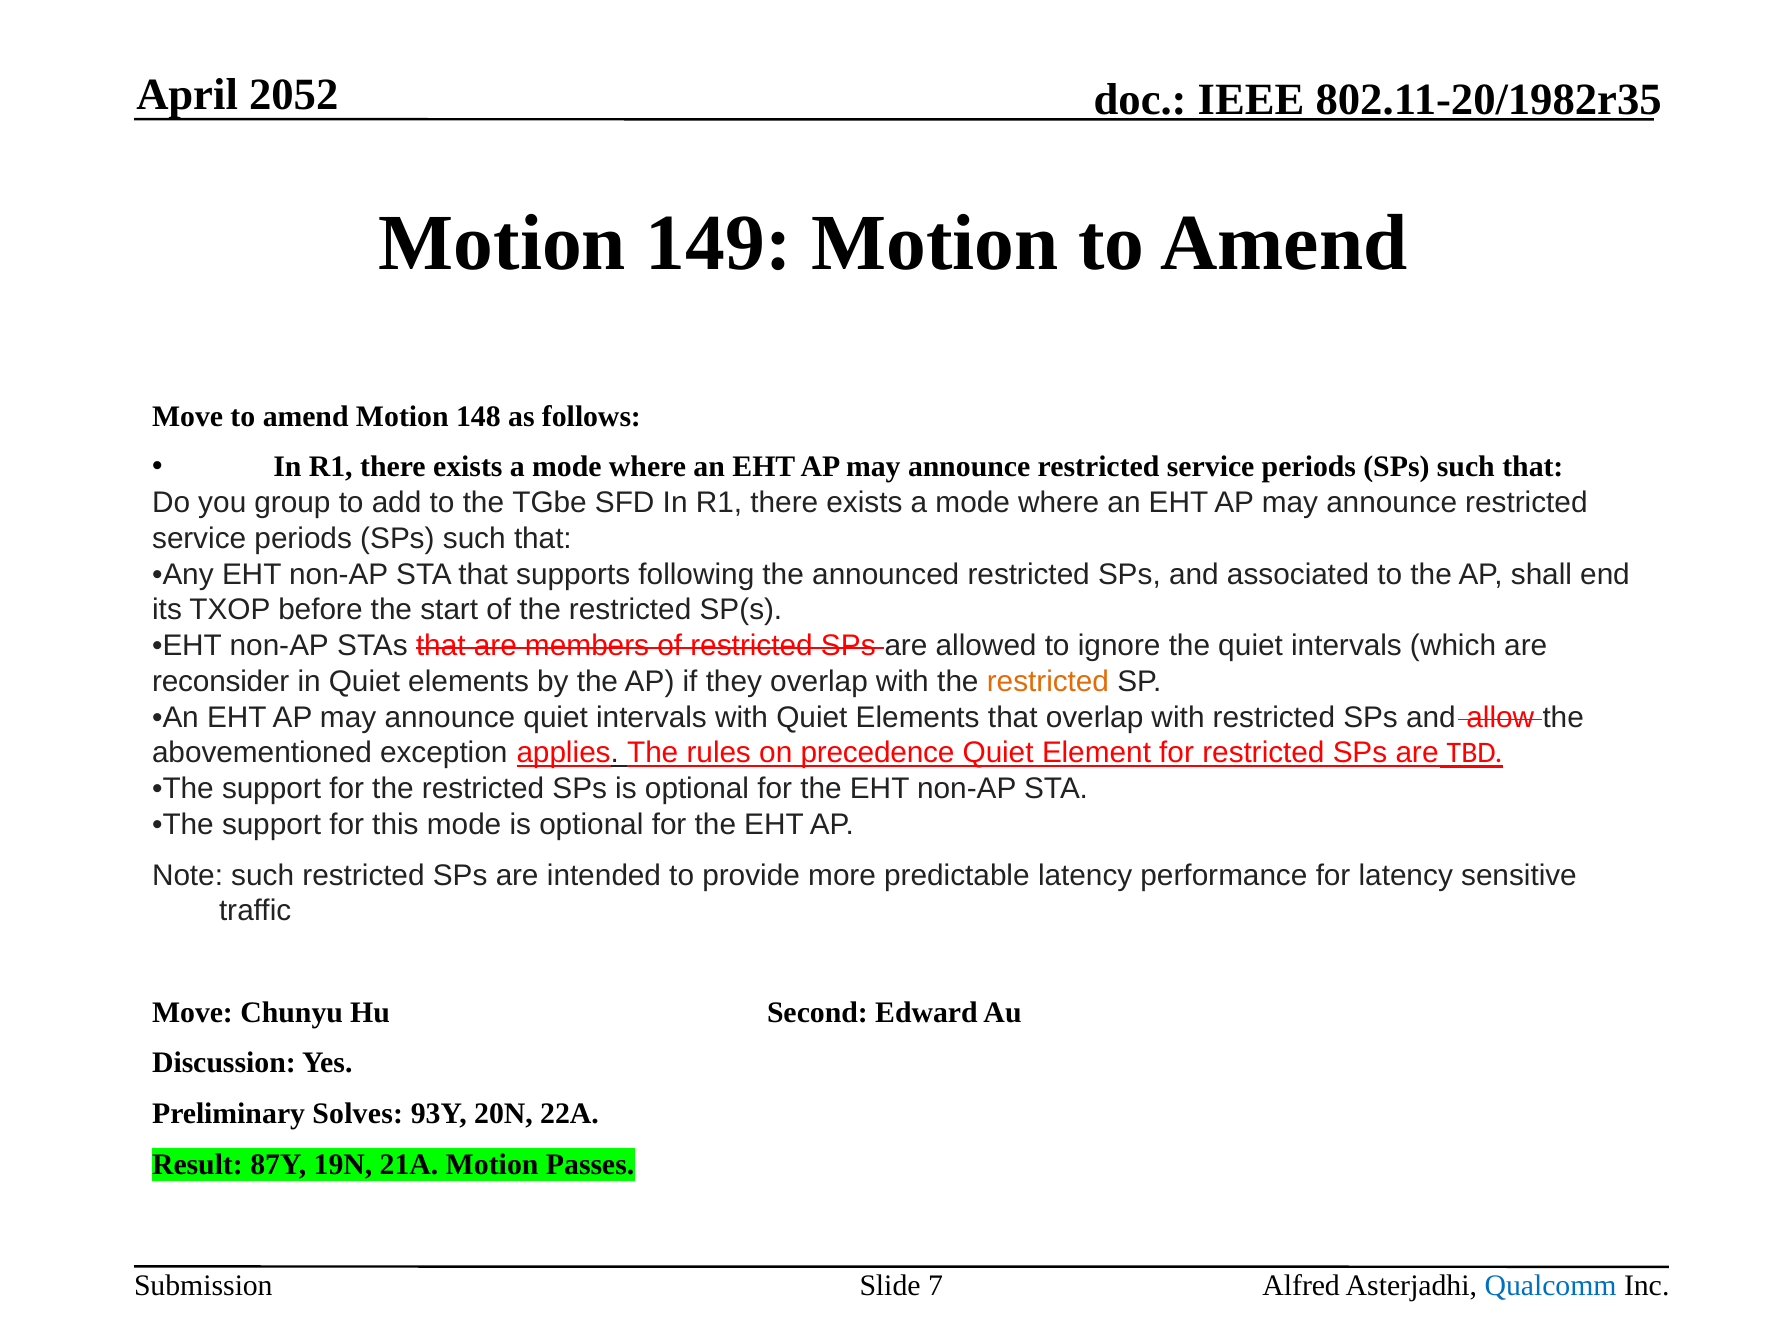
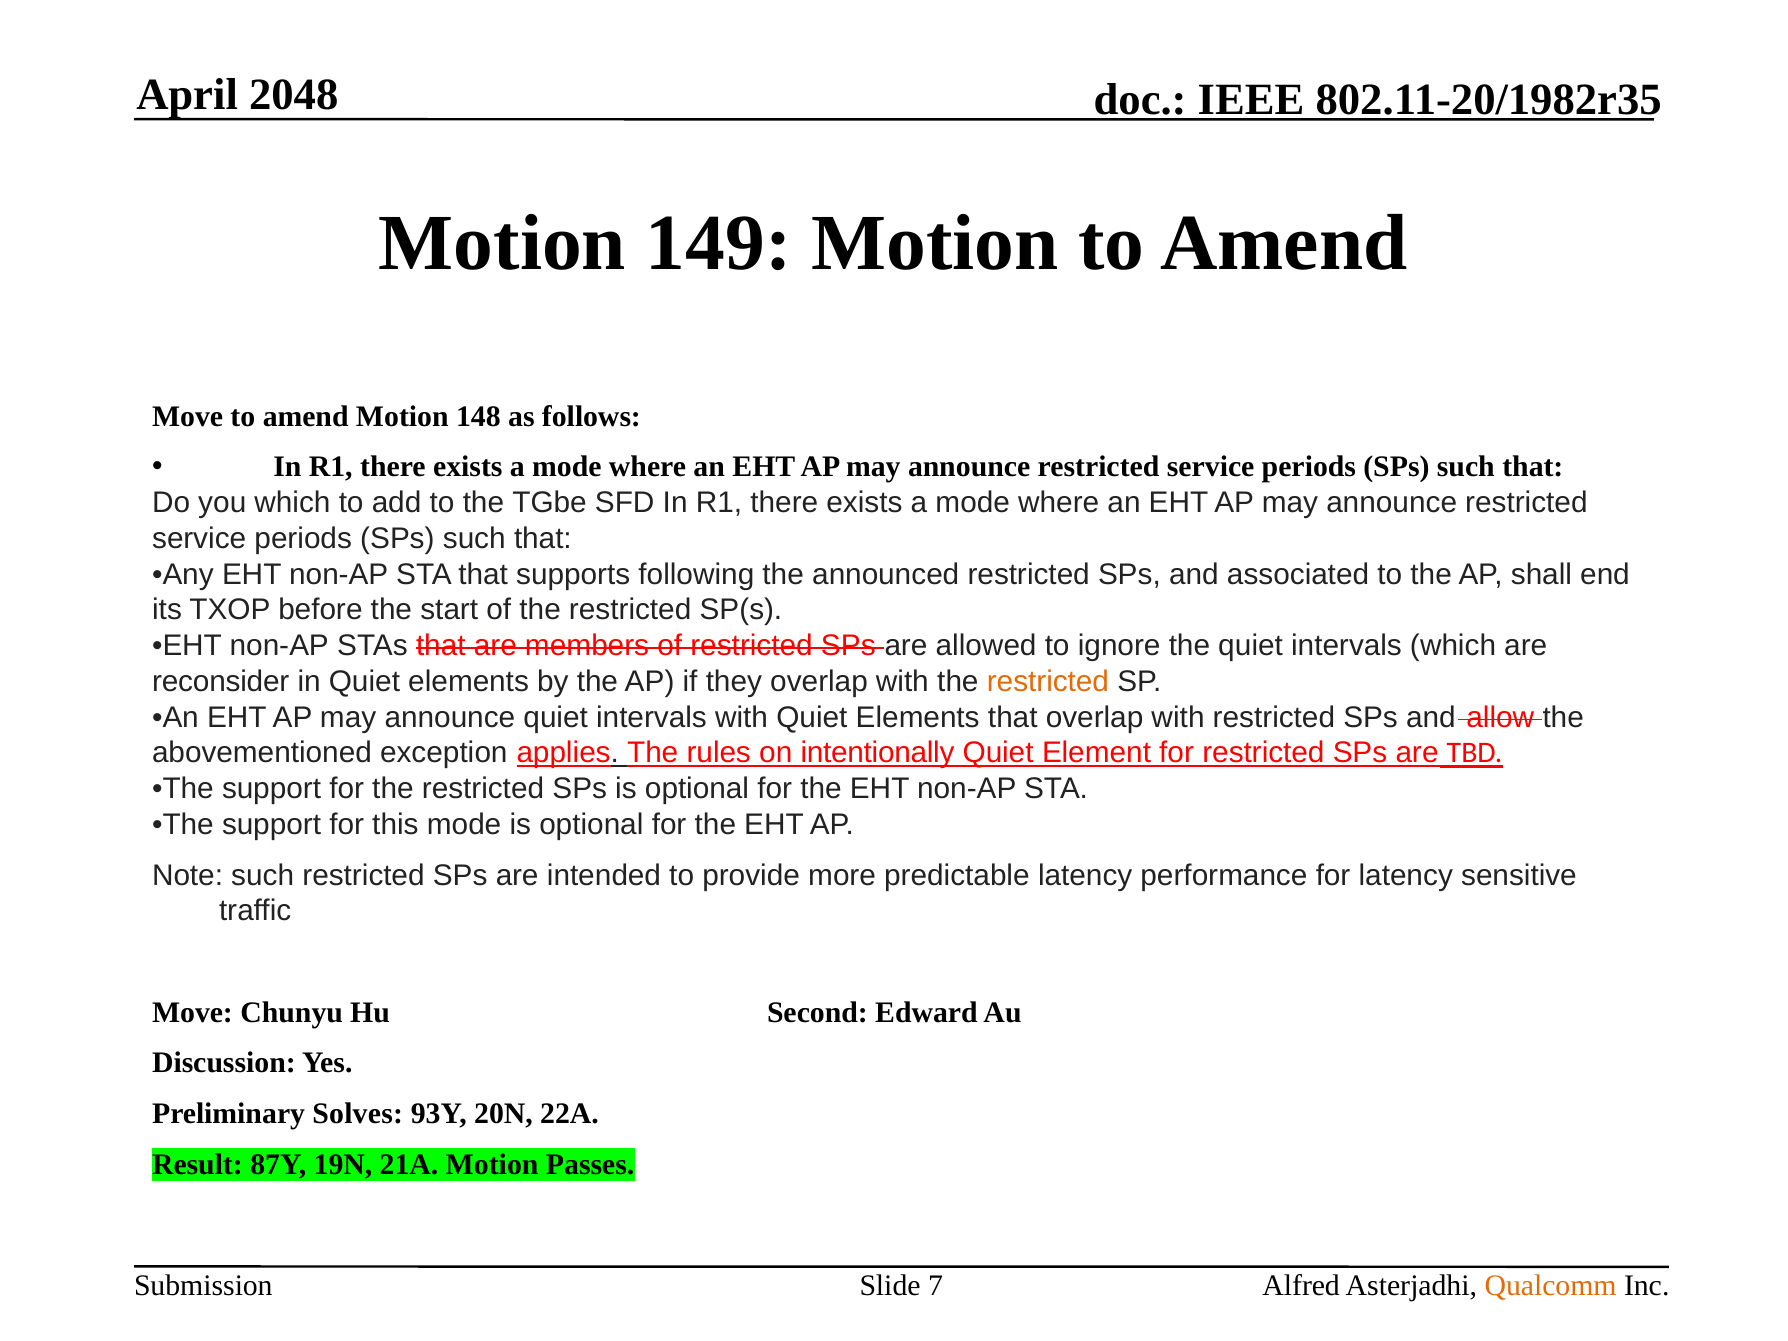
2052: 2052 -> 2048 (294, 95)
you group: group -> which (292, 503)
precedence: precedence -> intentionally (877, 753)
Qualcomm colour: blue -> orange (1551, 1286)
